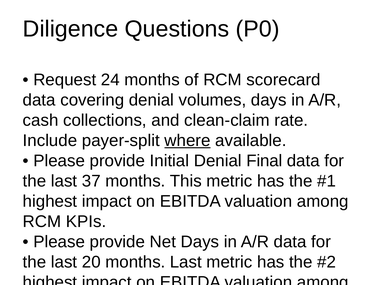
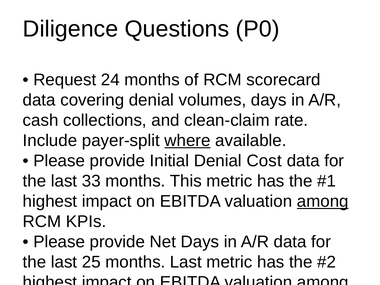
Denial Final: Final -> Cost (264, 161)
37: 37 -> 33 (91, 181)
among underline: none -> present (323, 201)
20: 20 -> 25 (91, 262)
